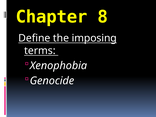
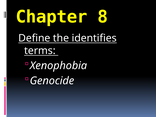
imposing: imposing -> identifies (94, 38)
